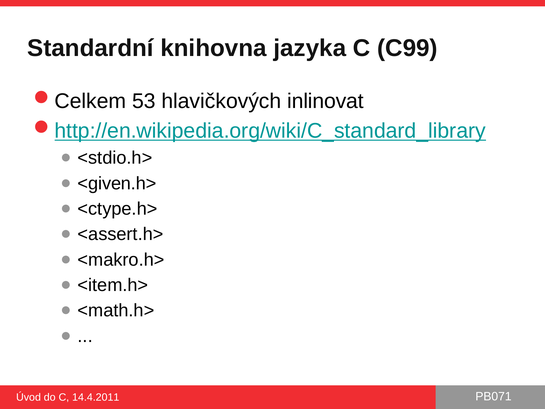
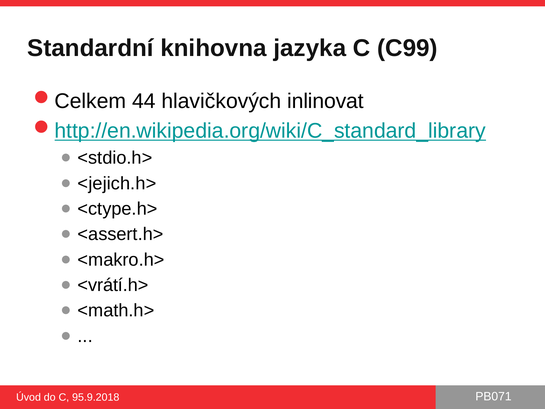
53: 53 -> 44 (144, 101)
<given.h>: <given.h> -> <jejich.h> (117, 183)
<item.h>: <item.h> -> <vrátí.h> (113, 285)
14.4.2011: 14.4.2011 -> 95.9.2018 (96, 397)
